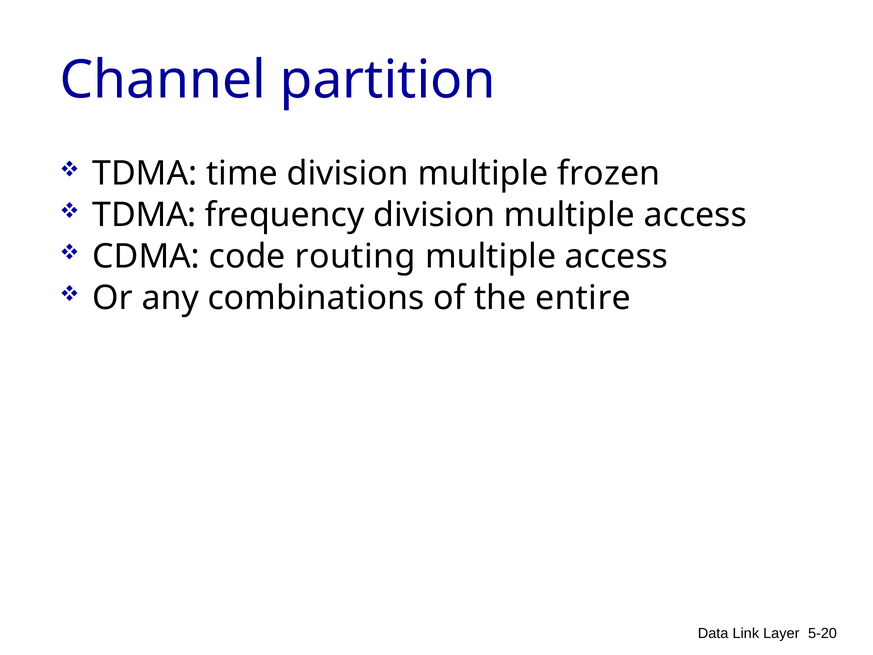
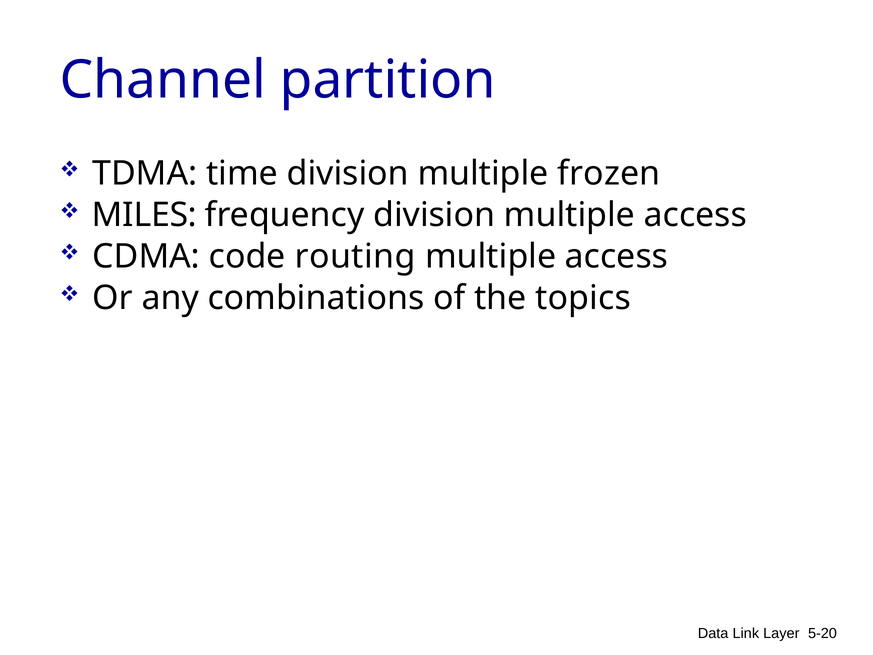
TDMA: TDMA -> MILES (144, 215)
entire: entire -> topics (583, 298)
